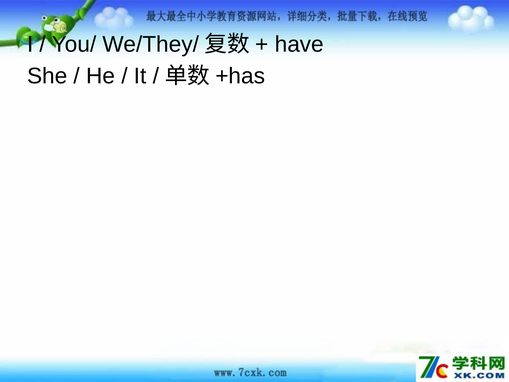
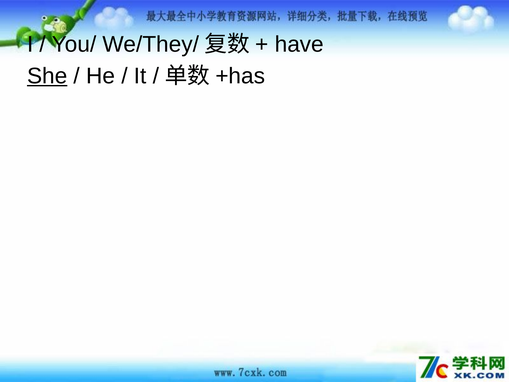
She underline: none -> present (47, 76)
